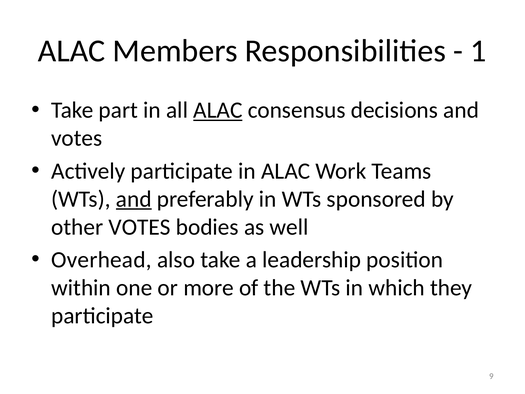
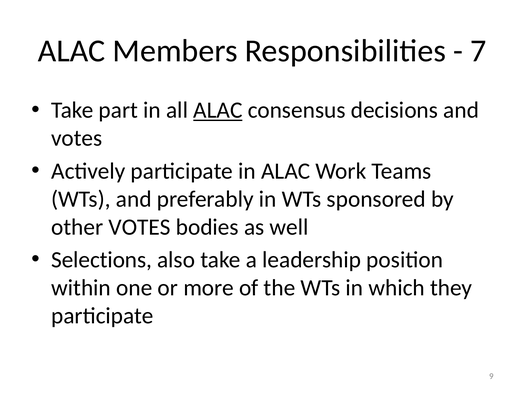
1: 1 -> 7 (478, 51)
and underline: present -> none (134, 199)
Overhead: Overhead -> Selections (102, 260)
